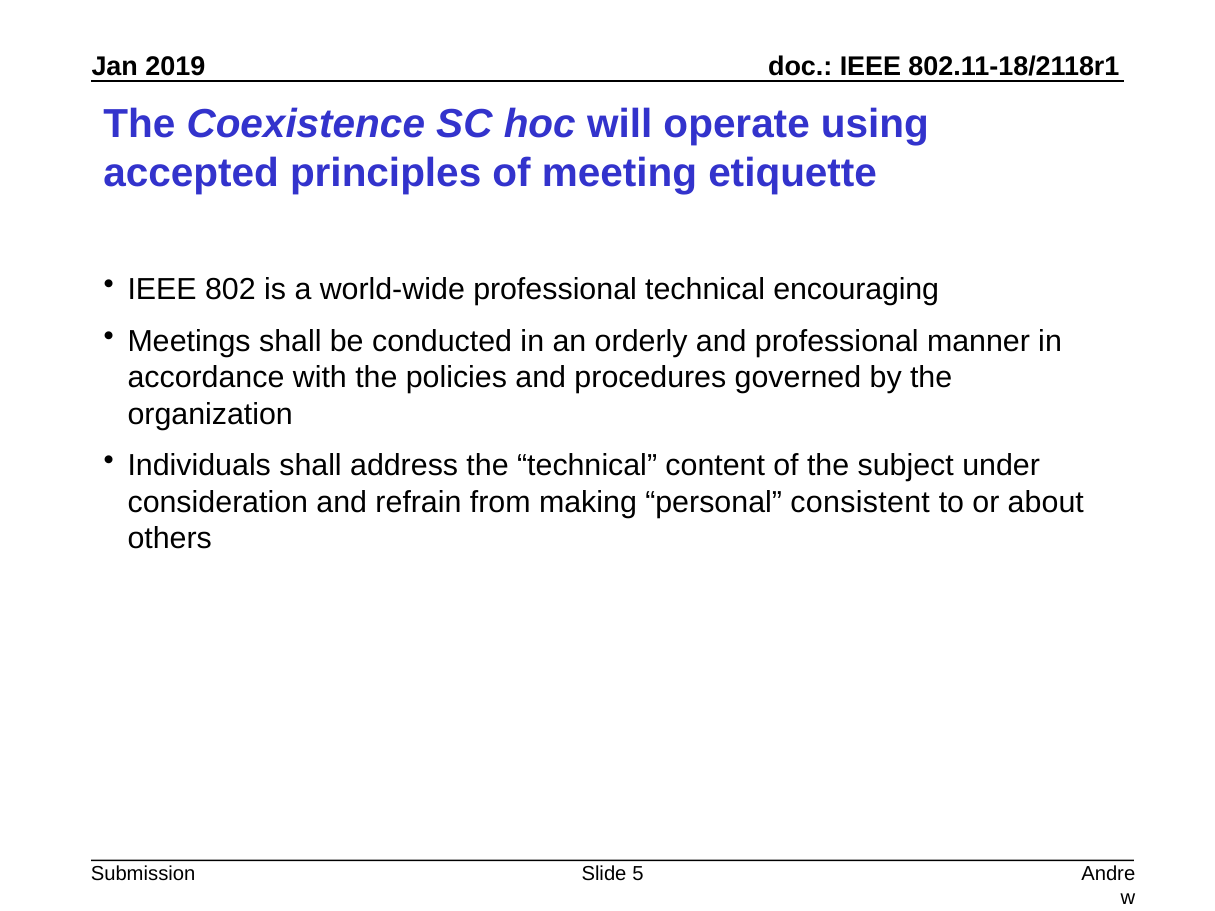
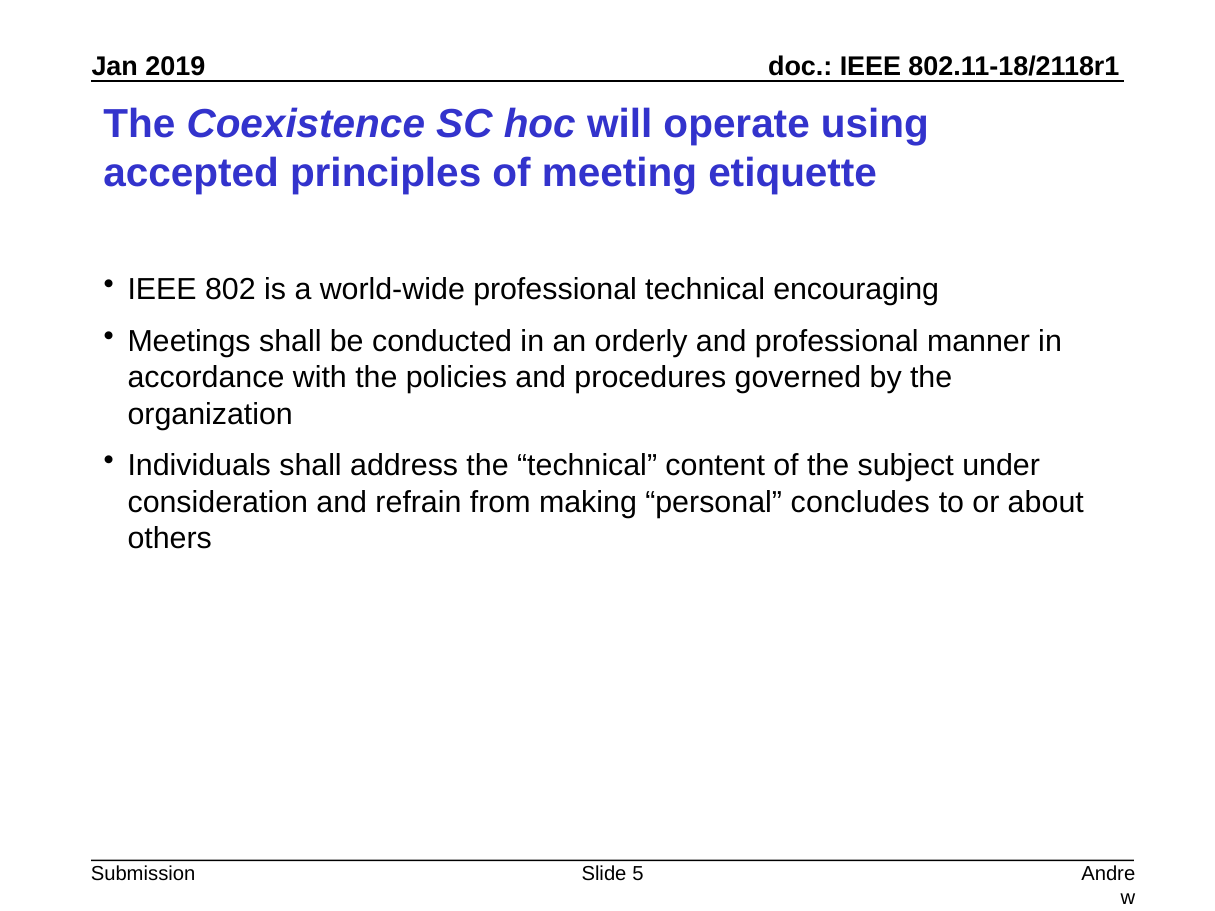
consistent: consistent -> concludes (860, 502)
